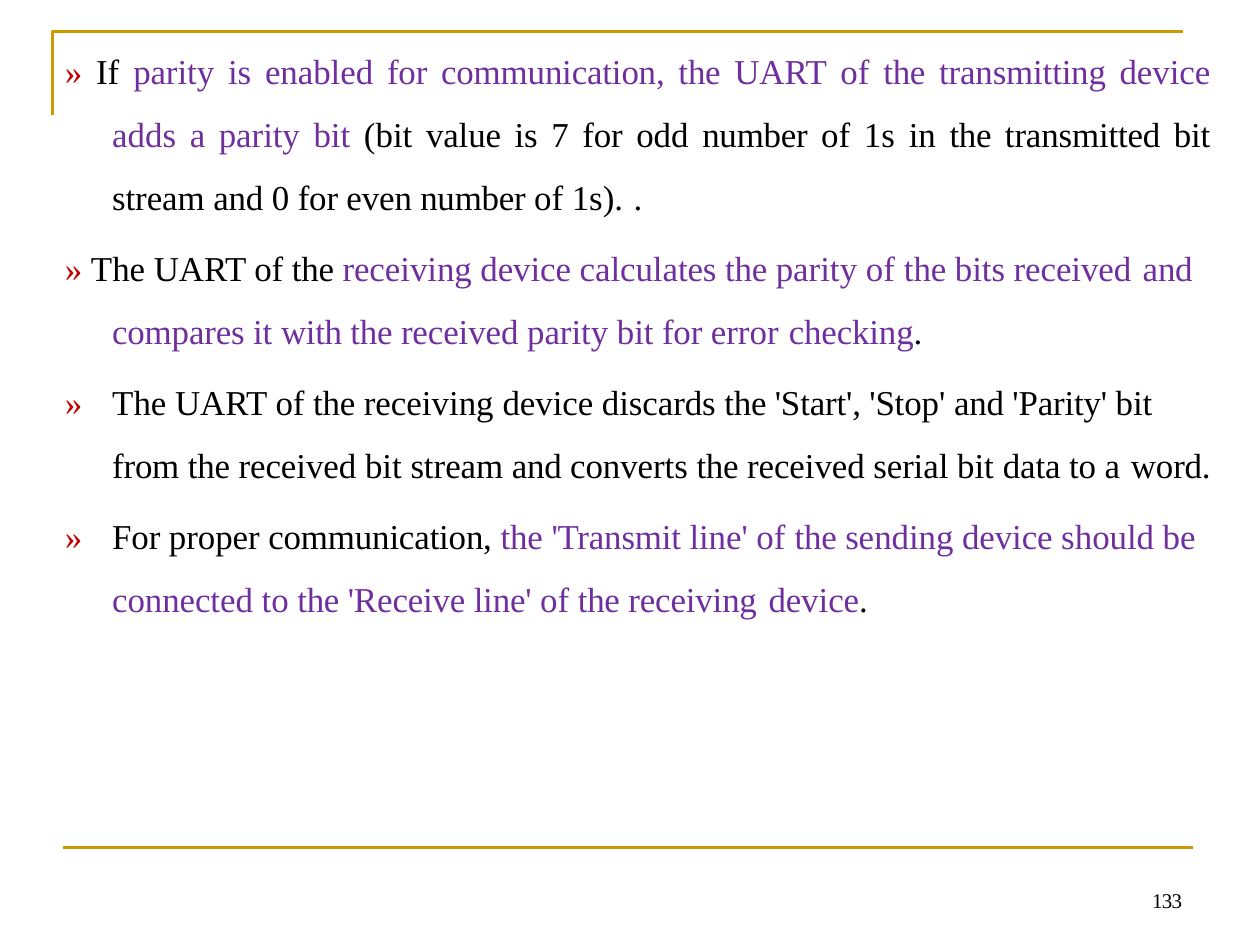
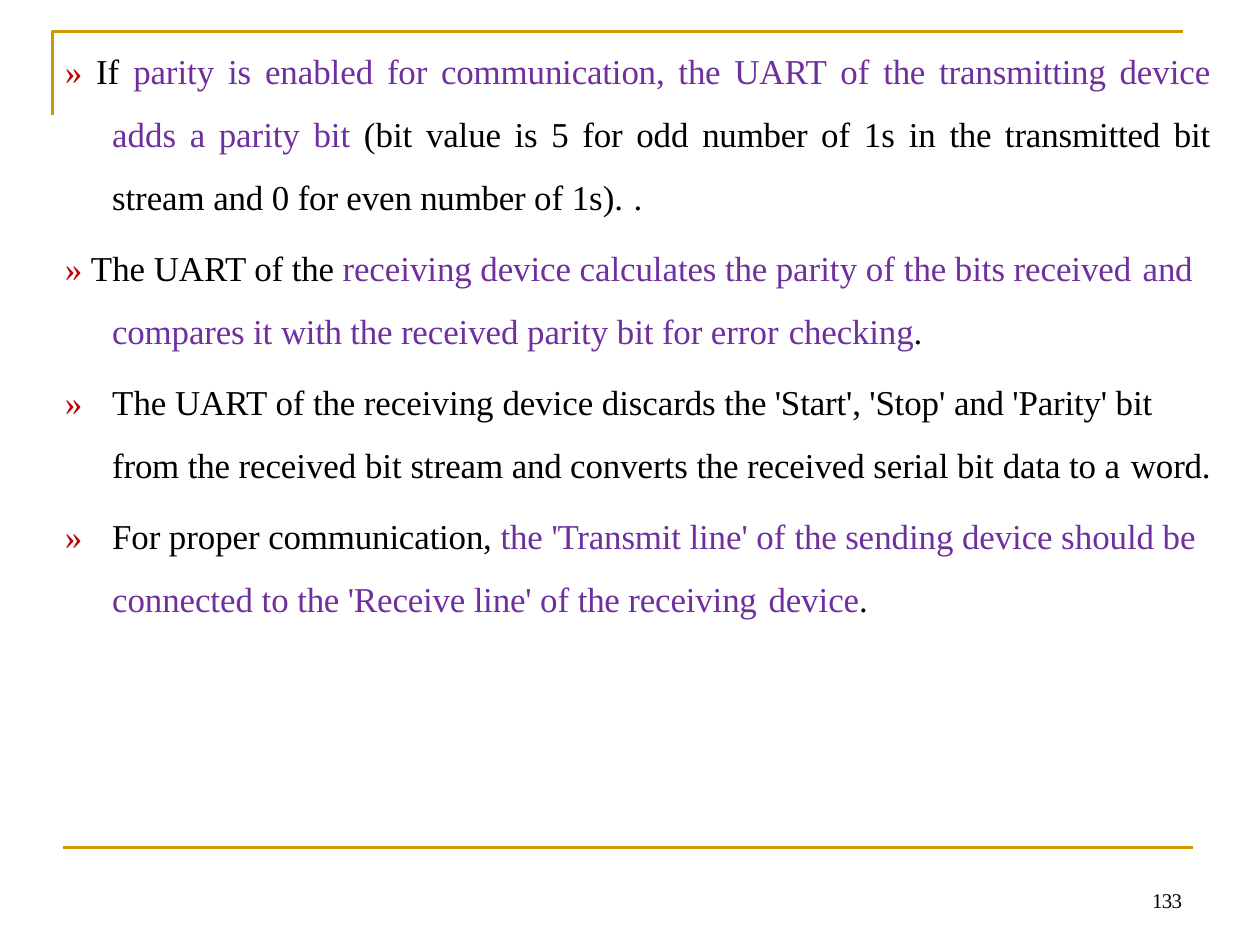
7: 7 -> 5 (560, 136)
